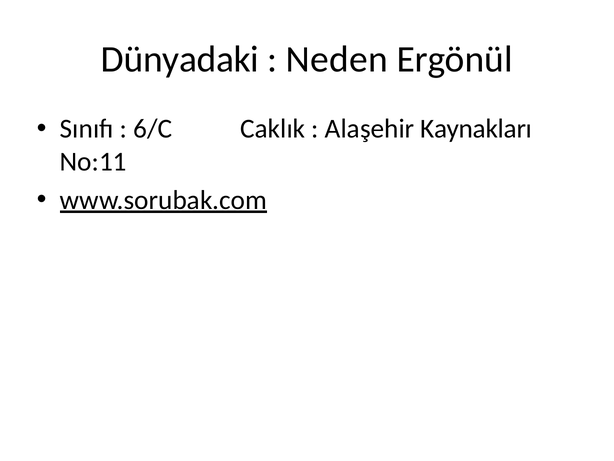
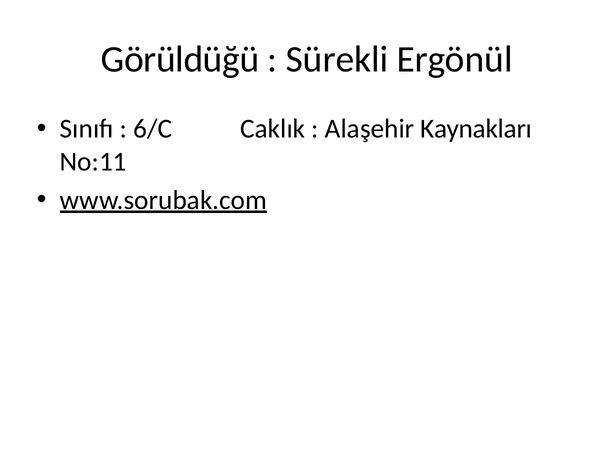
Dünyadaki: Dünyadaki -> Görüldüğü (180, 59)
Neden: Neden -> Sürekli (337, 59)
